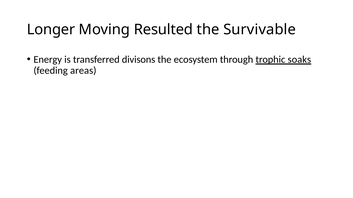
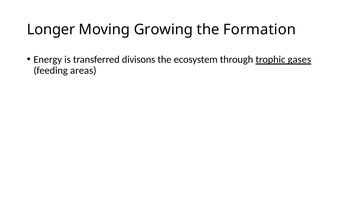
Resulted: Resulted -> Growing (163, 30)
Survivable: Survivable -> Formation (260, 30)
soaks: soaks -> gases (299, 60)
